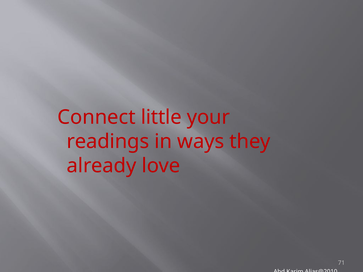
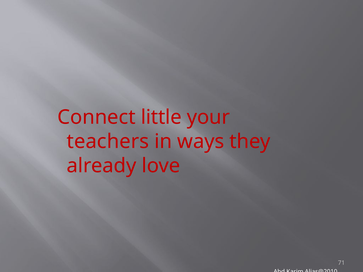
readings: readings -> teachers (108, 142)
